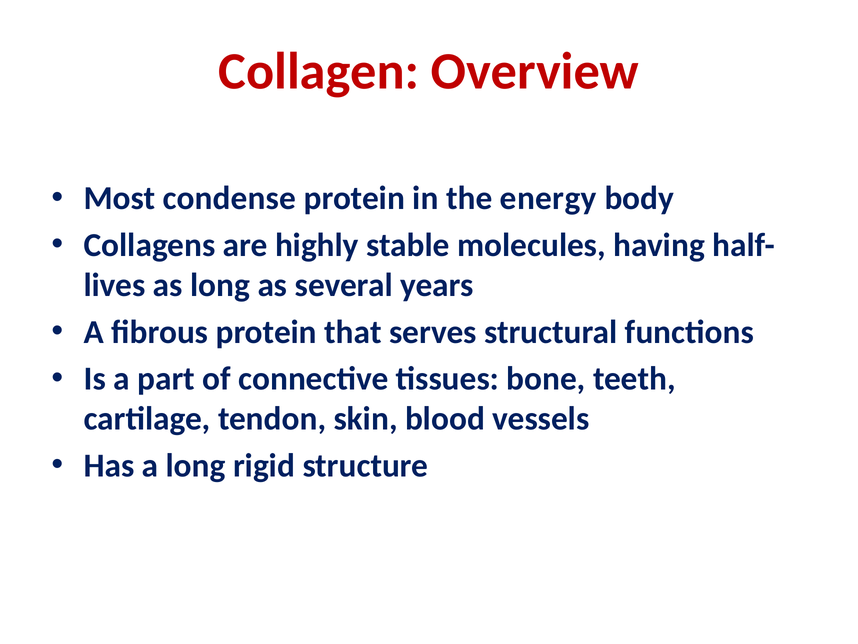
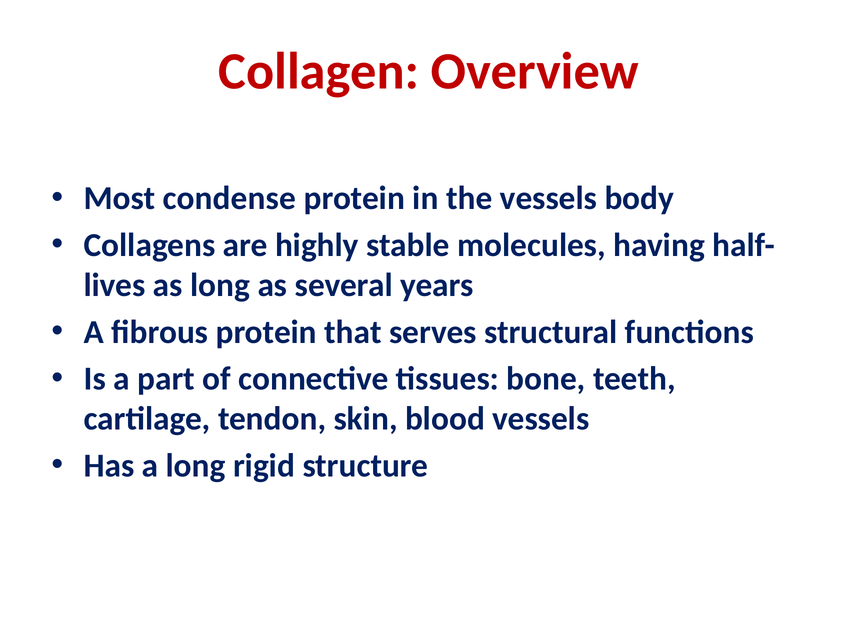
the energy: energy -> vessels (548, 198)
